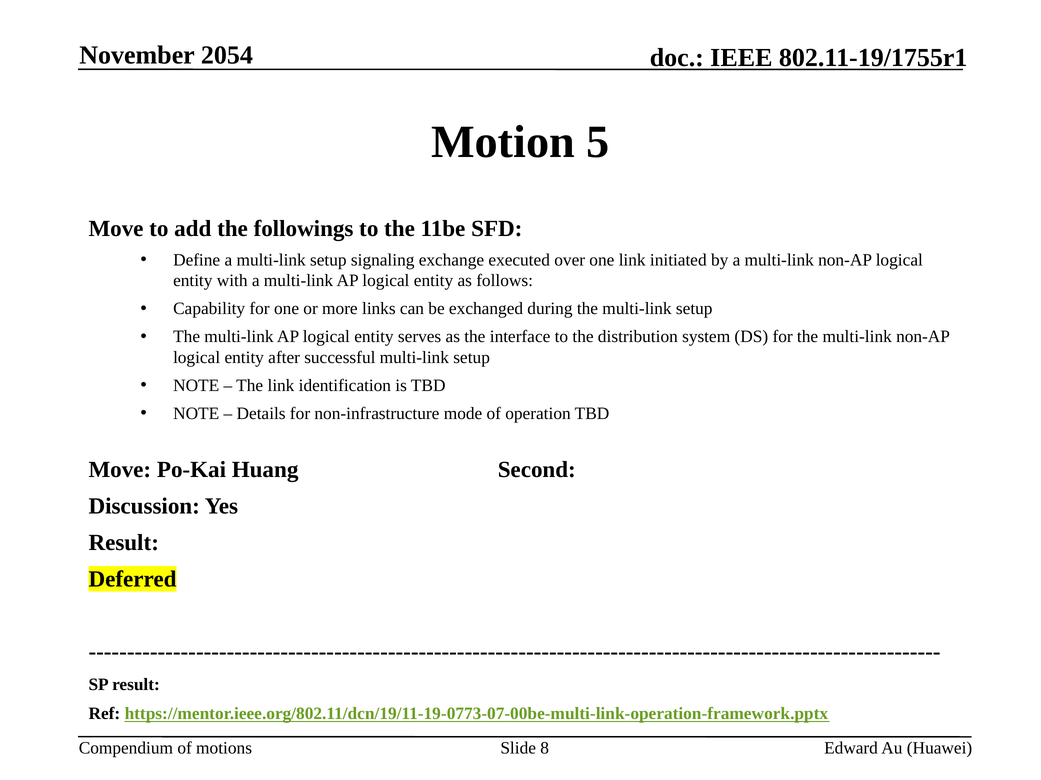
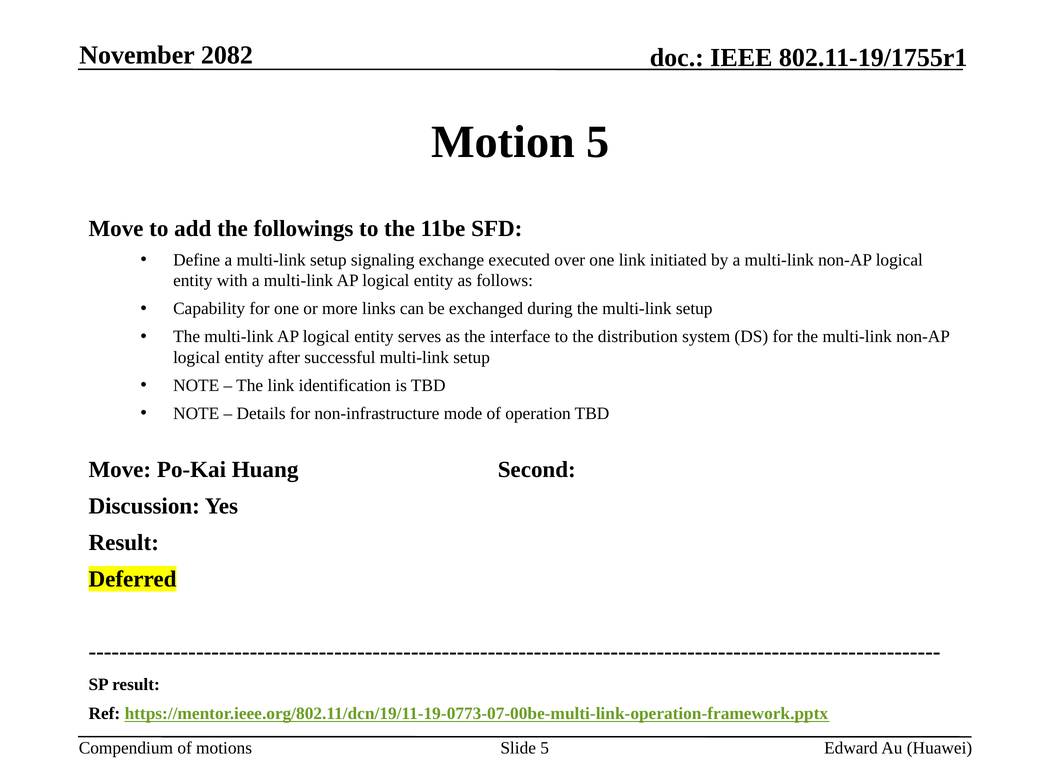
2054: 2054 -> 2082 (227, 55)
Slide 8: 8 -> 5 (545, 749)
